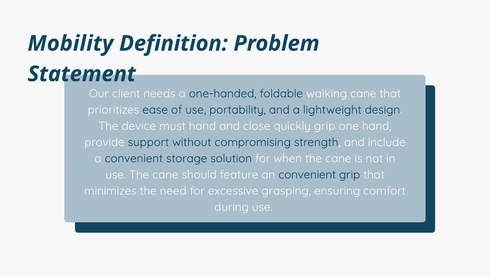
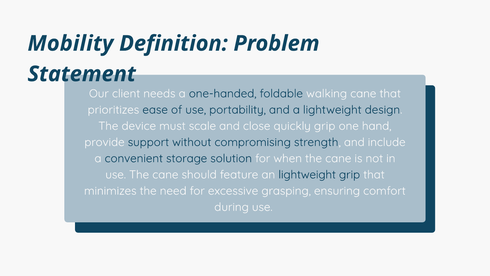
must hand: hand -> scale (202, 126)
an convenient: convenient -> lightweight (307, 174)
